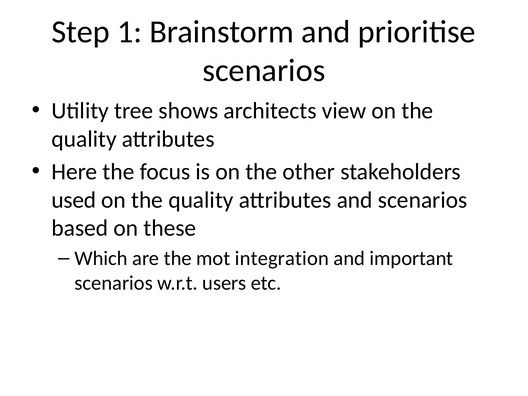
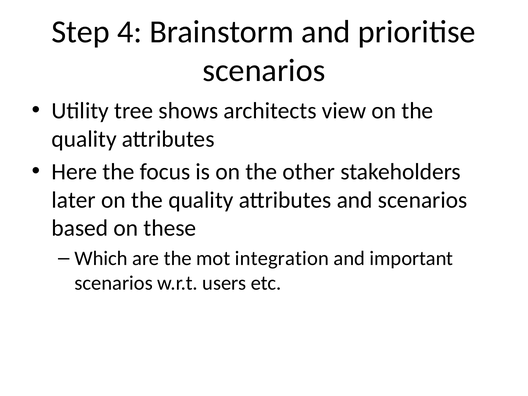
1: 1 -> 4 (130, 32)
used: used -> later (74, 200)
